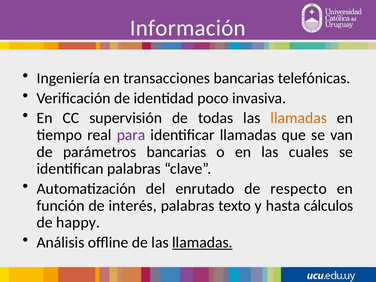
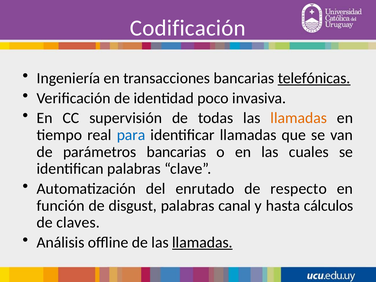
Información: Información -> Codificación (188, 28)
telefónicas underline: none -> present (314, 78)
para colour: purple -> blue (131, 135)
interés: interés -> disgust (133, 206)
texto: texto -> canal (235, 206)
happy: happy -> claves (78, 223)
